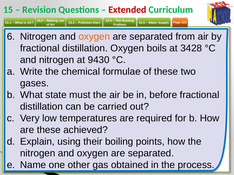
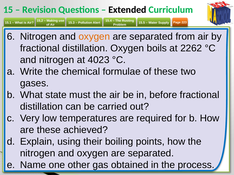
Extended colour: red -> black (127, 10)
3428: 3428 -> 2262 (191, 48)
9430: 9430 -> 4023 (99, 60)
